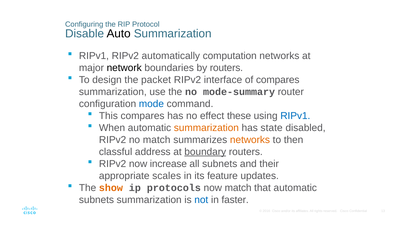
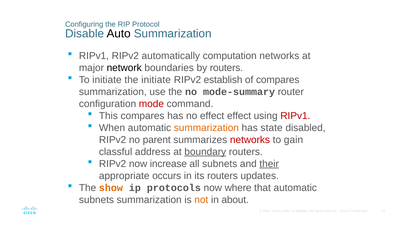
To design: design -> initiate (107, 80)
the packet: packet -> initiate (156, 80)
interface: interface -> establish (223, 80)
mode colour: blue -> red (151, 104)
effect these: these -> effect (239, 116)
RIPv1 colour: blue -> red (295, 116)
no match: match -> parent (157, 140)
networks colour: orange -> red (250, 140)
then: then -> gain (293, 140)
their underline: none -> present (269, 164)
scales: scales -> occurs (167, 176)
its feature: feature -> routers (222, 176)
now match: match -> where (238, 188)
not colour: blue -> orange (201, 200)
faster: faster -> about (235, 200)
